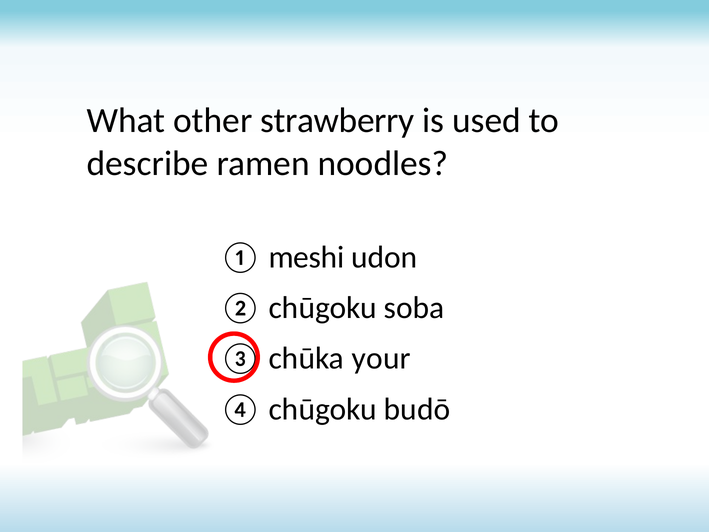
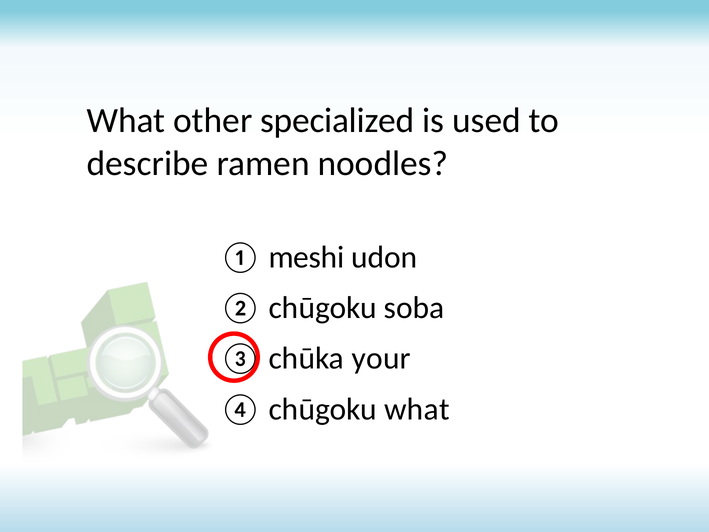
strawberry: strawberry -> specialized (337, 121)
chūgoku budō: budō -> what (417, 409)
